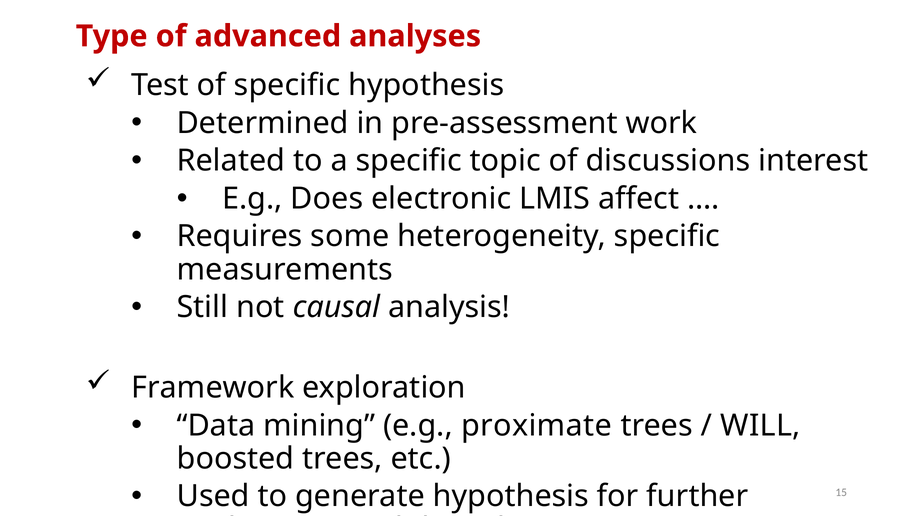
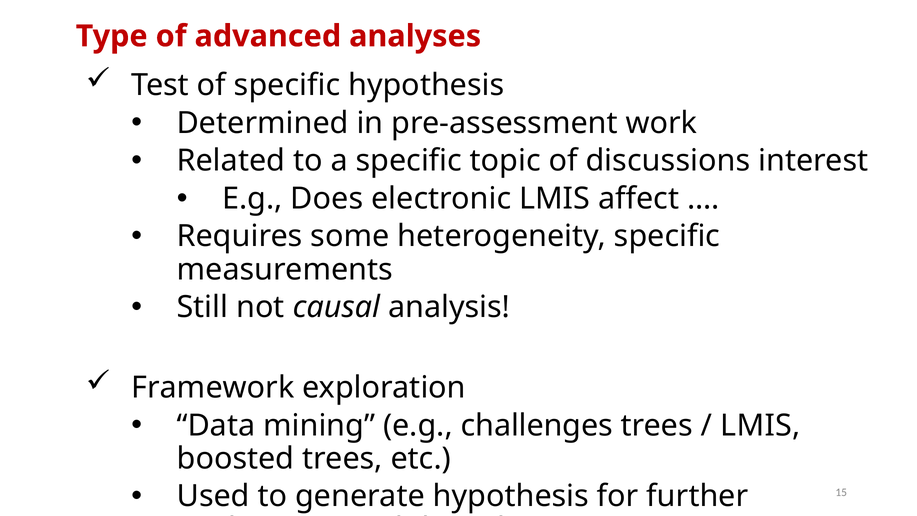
proximate: proximate -> challenges (537, 425)
WILL: WILL -> LMIS (761, 425)
